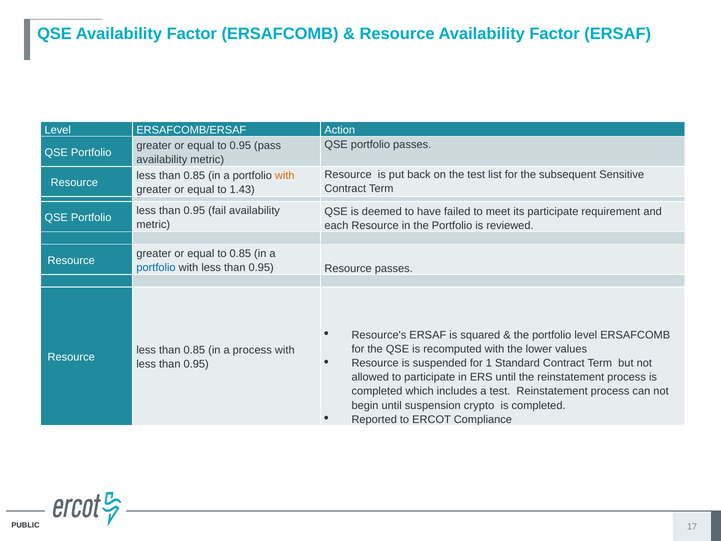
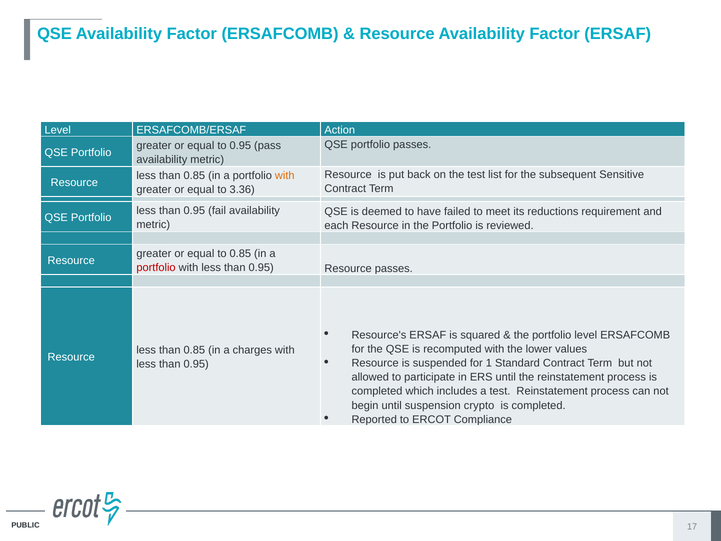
1.43: 1.43 -> 3.36 (242, 189)
its participate: participate -> reductions (553, 212)
portfolio colour: blue -> red (156, 267)
a process: process -> charges (252, 350)
